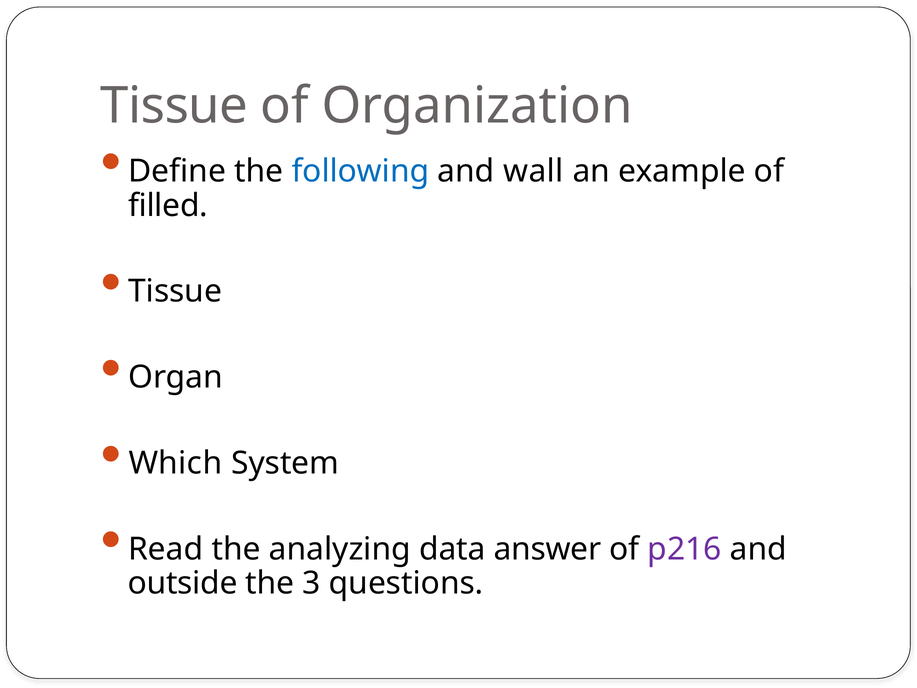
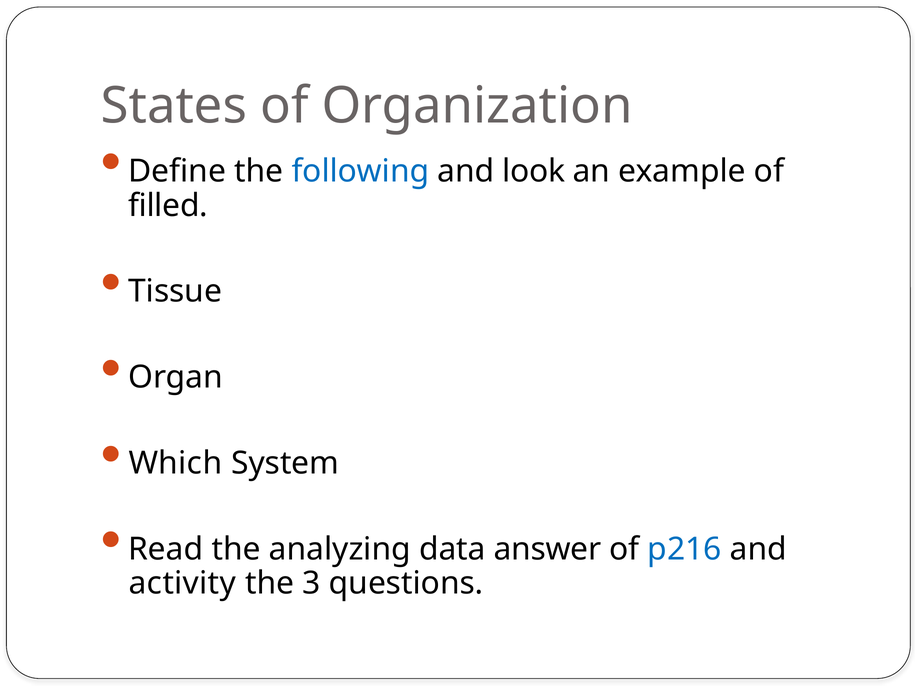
Tissue: Tissue -> States (174, 106)
wall: wall -> look (534, 171)
p216 colour: purple -> blue (685, 549)
outside: outside -> activity (182, 583)
